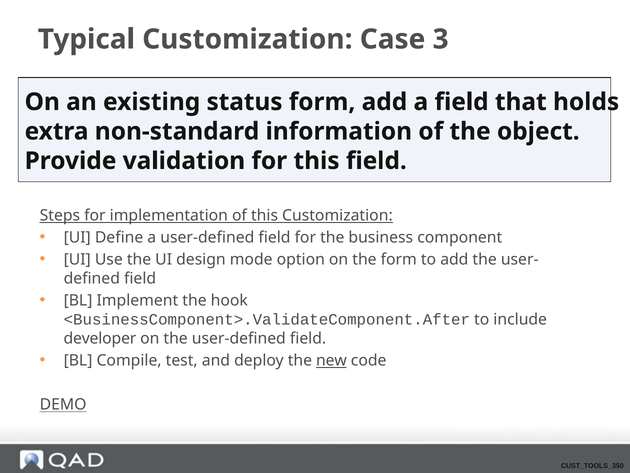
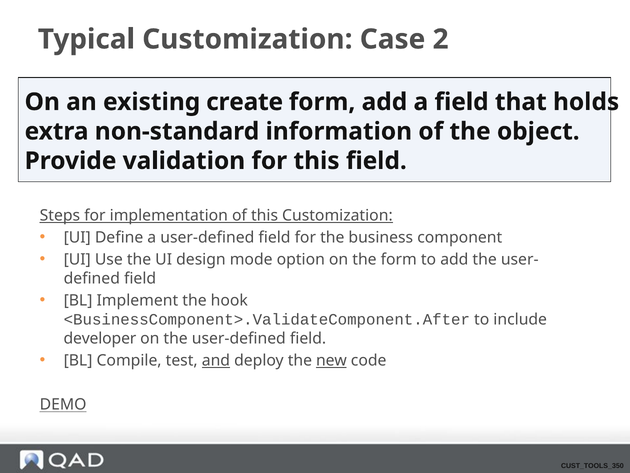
3: 3 -> 2 (441, 39)
status: status -> create (245, 102)
and underline: none -> present (216, 360)
